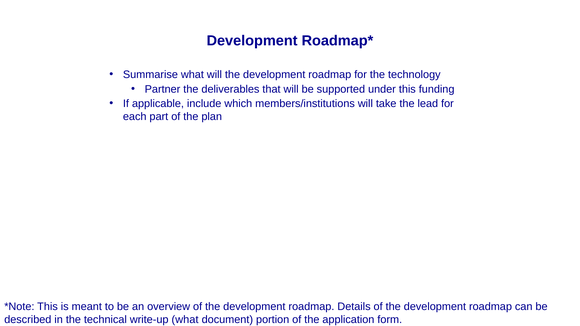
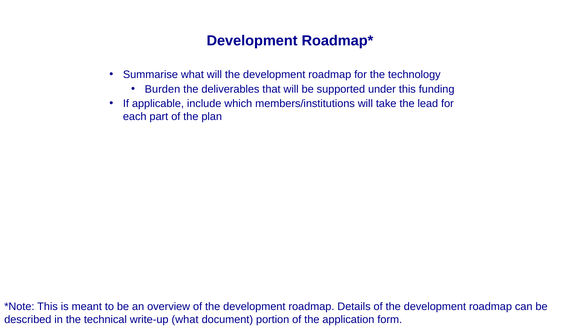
Partner: Partner -> Burden (162, 89)
